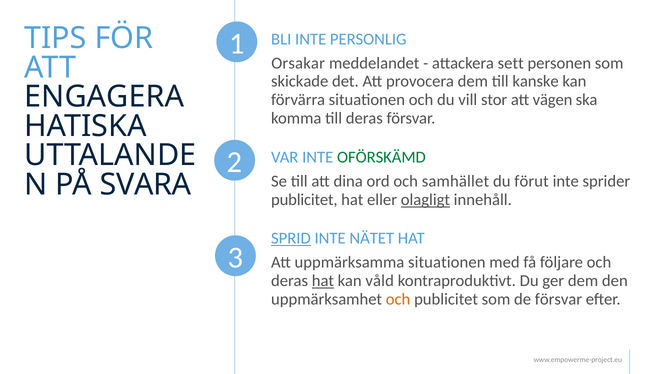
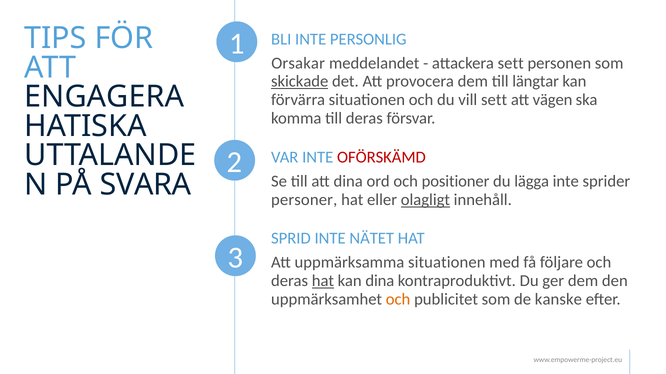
skickade underline: none -> present (300, 82)
kanske: kanske -> längtar (536, 82)
vill stor: stor -> sett (494, 100)
OFÖRSKÄMD colour: green -> red (381, 157)
samhället: samhället -> positioner (456, 182)
förut: förut -> lägga (532, 182)
publicitet: publicitet -> personer (304, 200)
SPRID underline: present -> none (291, 239)
kan våld: våld -> dina (380, 281)
de försvar: försvar -> kanske (558, 300)
